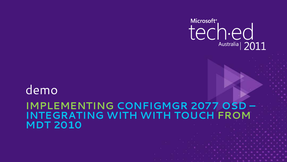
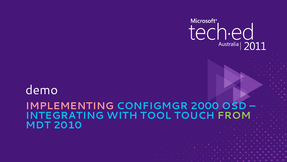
IMPLEMENTING colour: light green -> pink (70, 106)
2077: 2077 -> 2000 (205, 106)
WITH WITH: WITH -> TOOL (156, 115)
